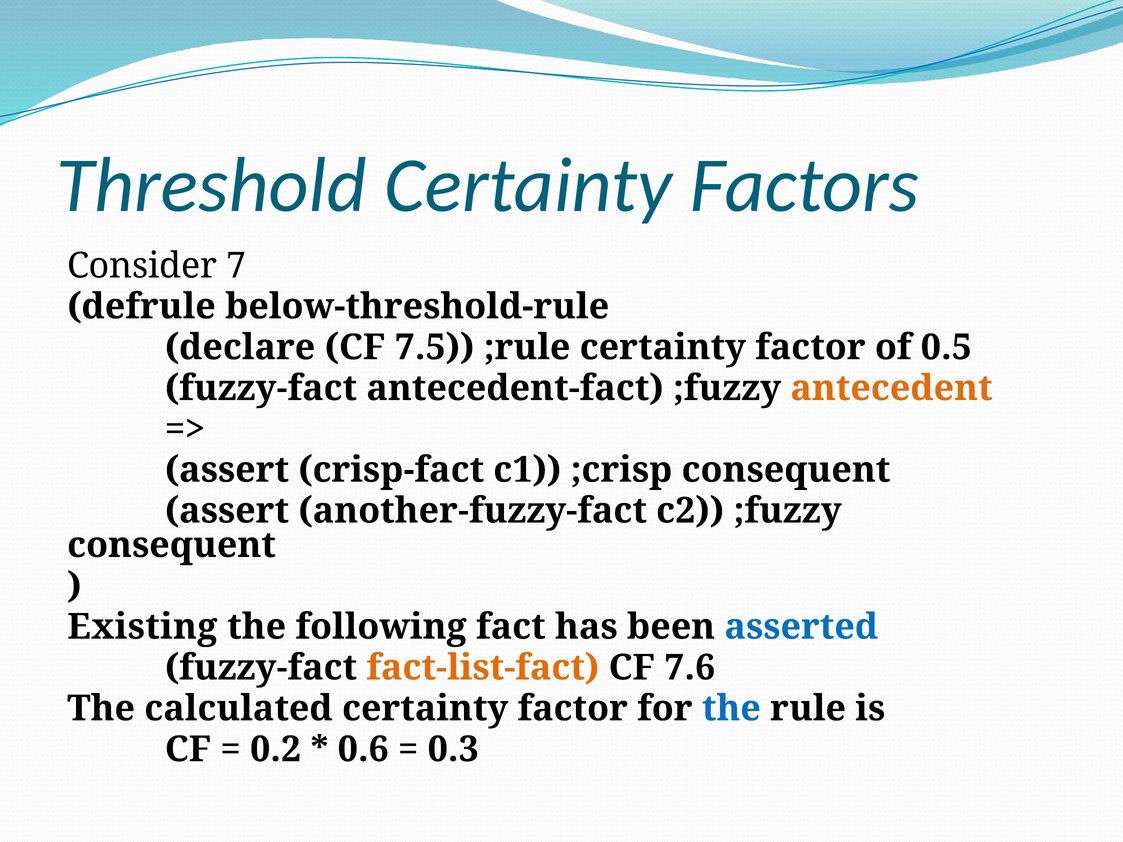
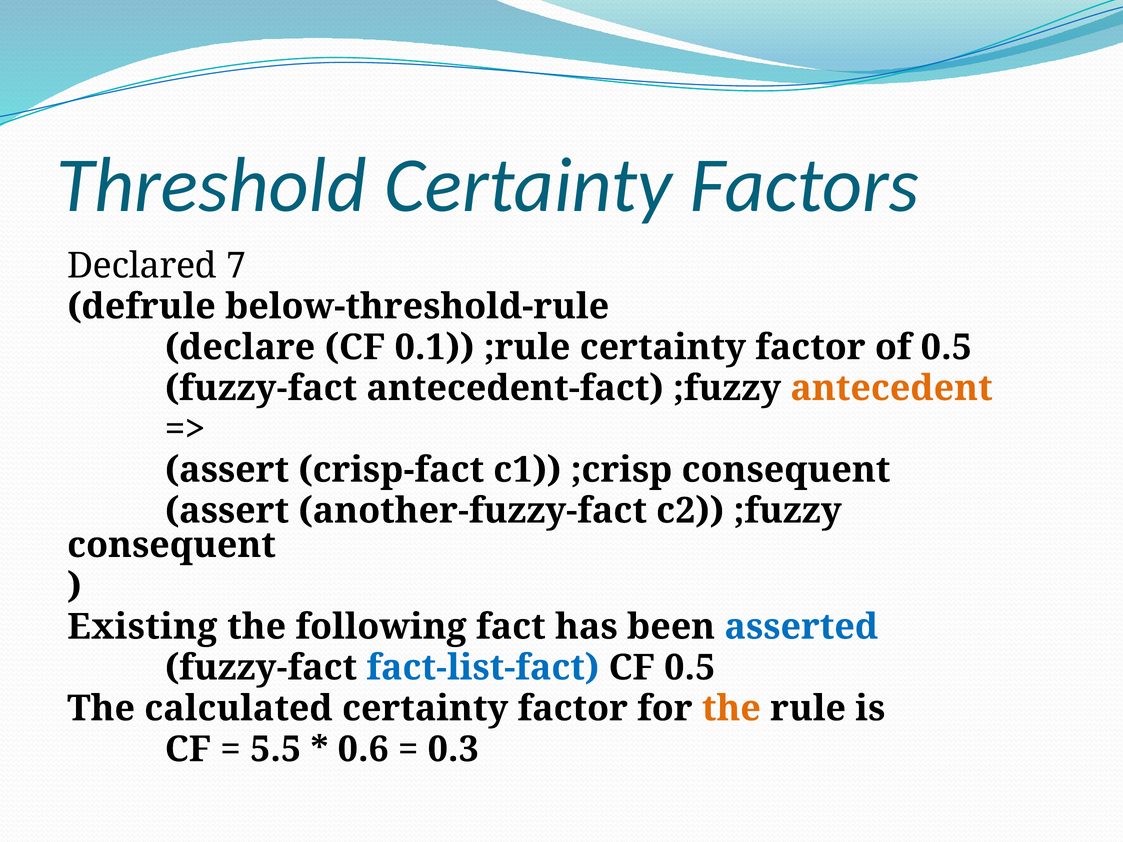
Consider: Consider -> Declared (142, 266)
7.5: 7.5 -> 0.1 (435, 347)
fact-list-fact colour: orange -> blue (483, 668)
CF 7.6: 7.6 -> 0.5 (690, 668)
the colour: blue -> orange (731, 709)
0.2: 0.2 -> 5.5 (276, 750)
